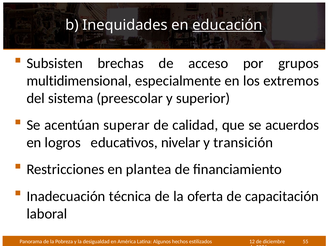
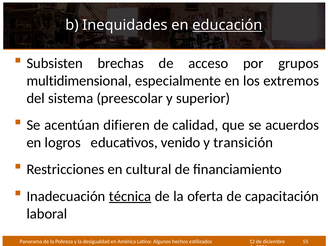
superar: superar -> difieren (127, 125)
nivelar: nivelar -> venido (181, 143)
plantea: plantea -> cultural (149, 169)
técnica underline: none -> present (130, 196)
